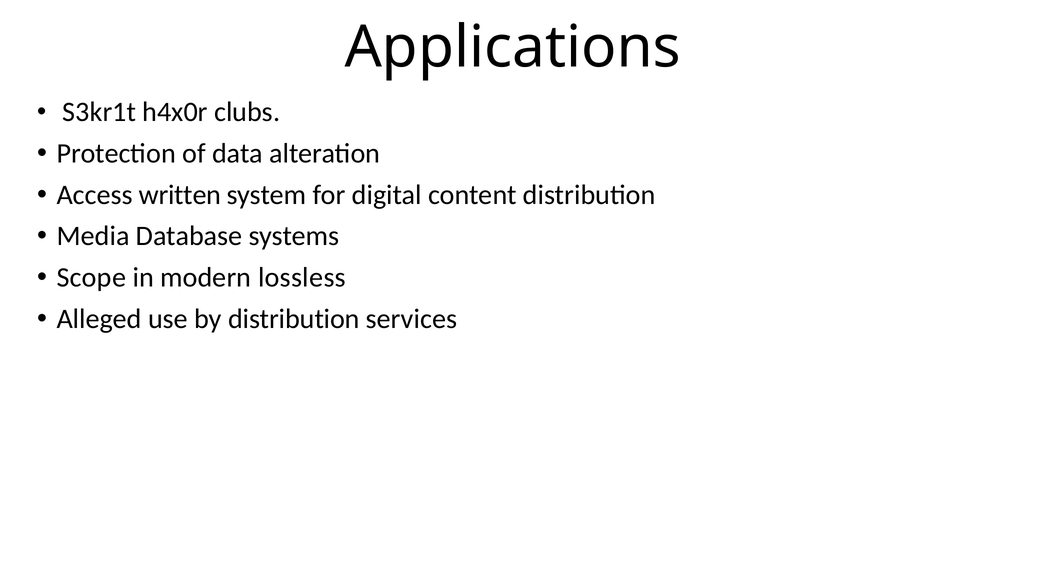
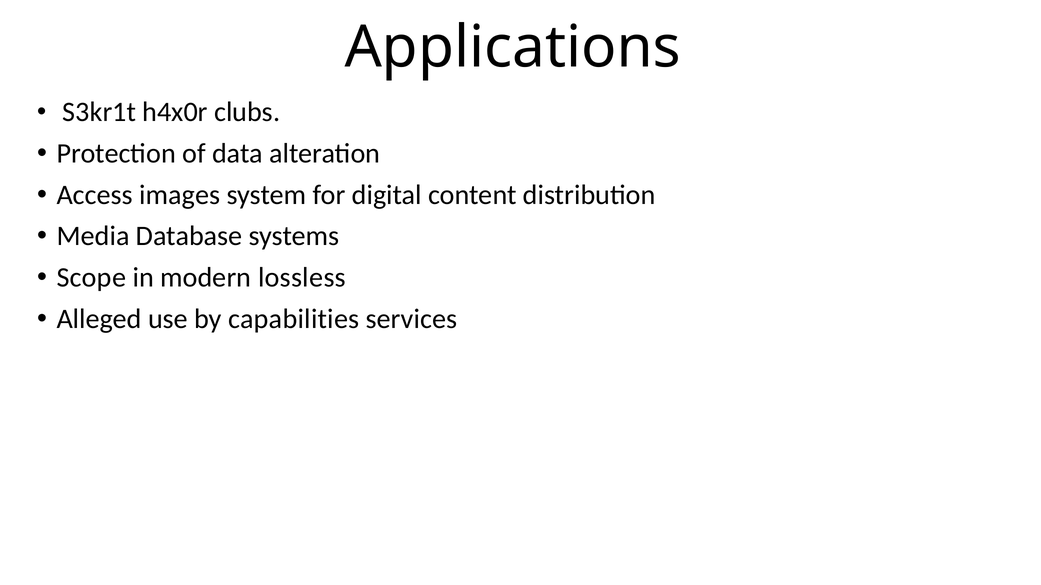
written: written -> images (180, 195)
by distribution: distribution -> capabilities (294, 319)
